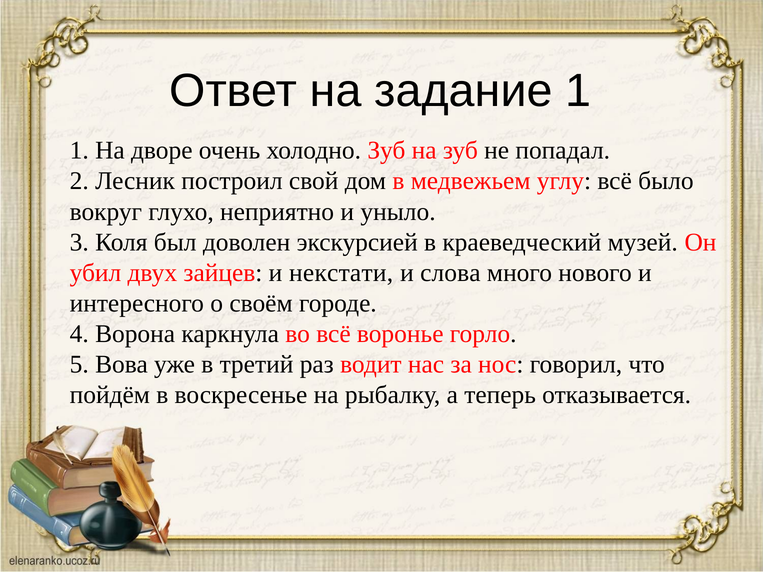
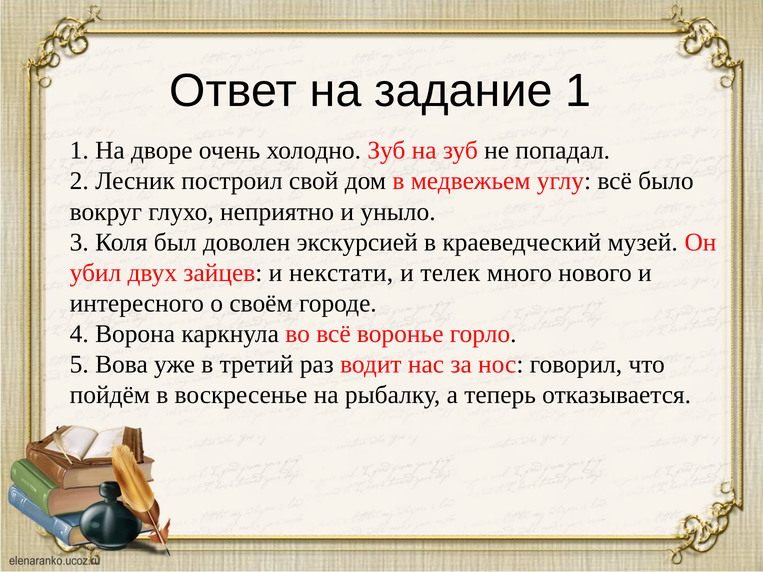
слова: слова -> телек (450, 273)
